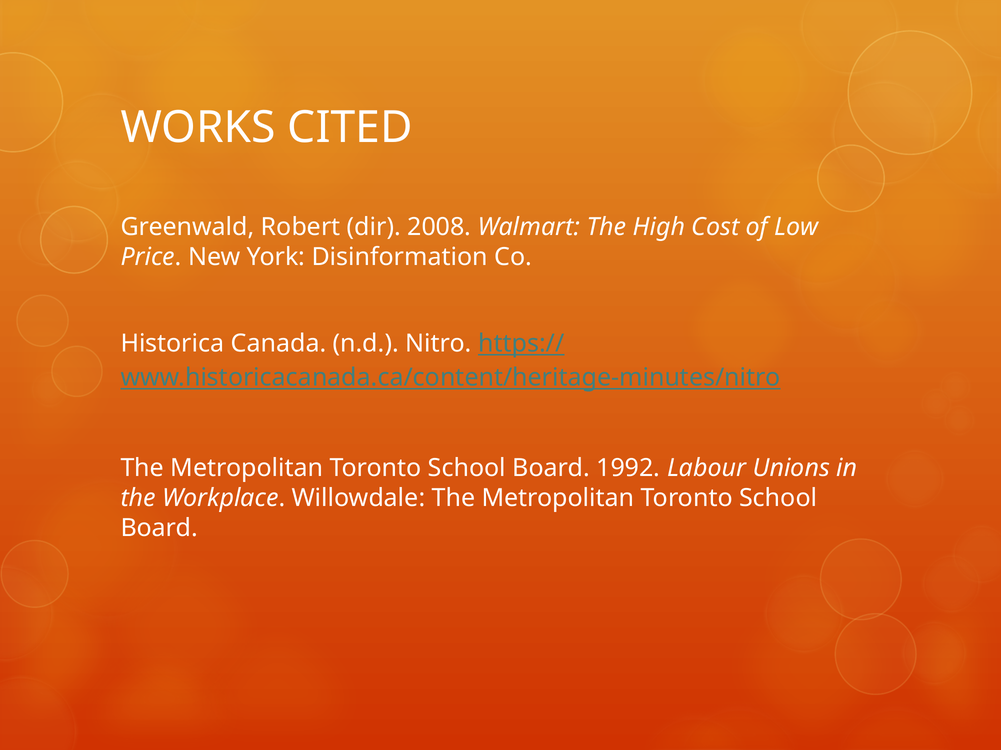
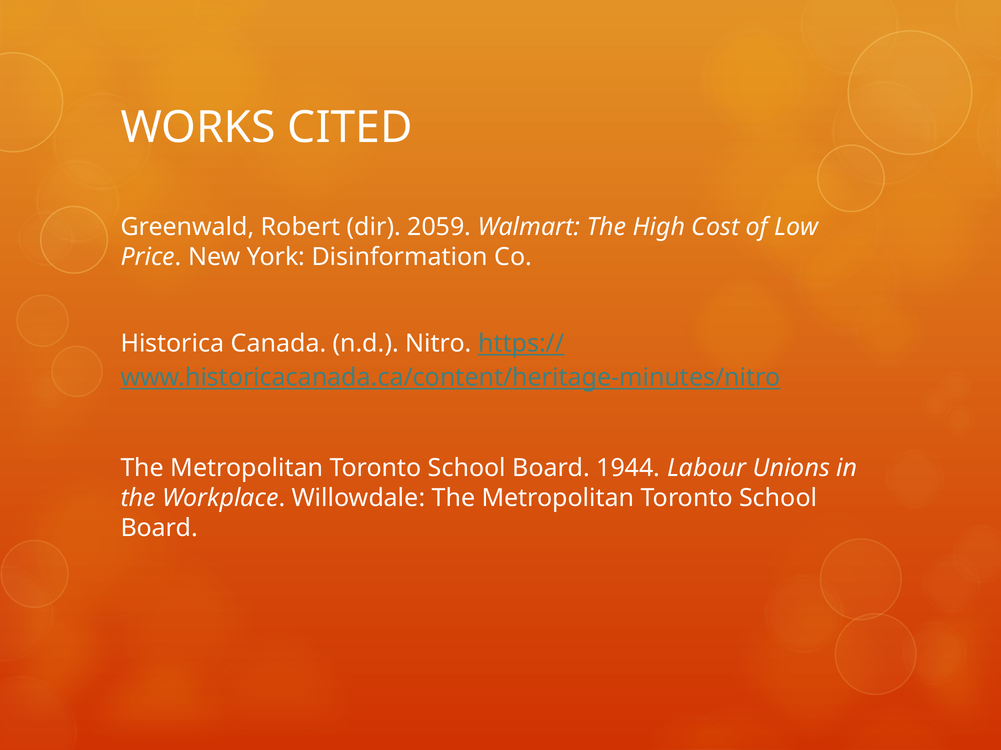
2008: 2008 -> 2059 (439, 227)
1992: 1992 -> 1944 (628, 469)
